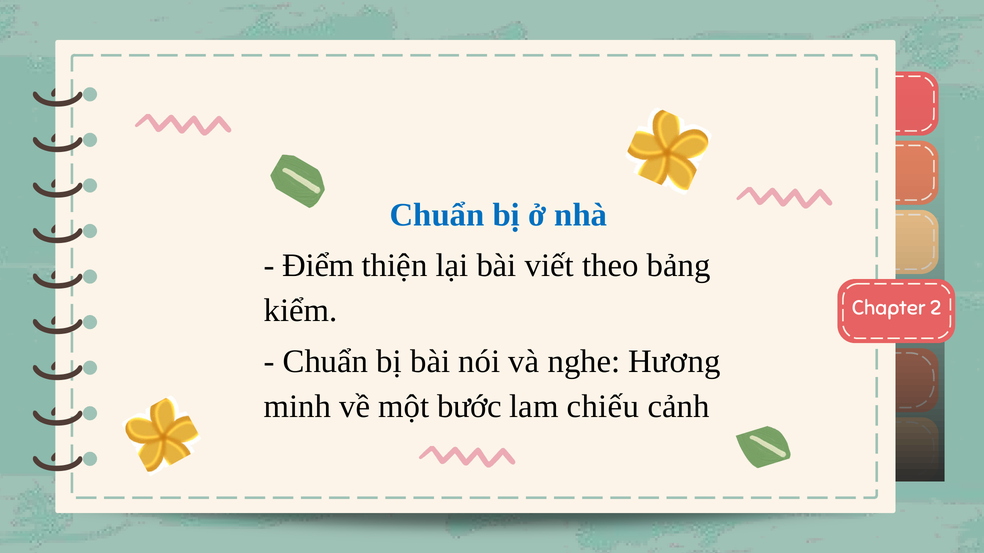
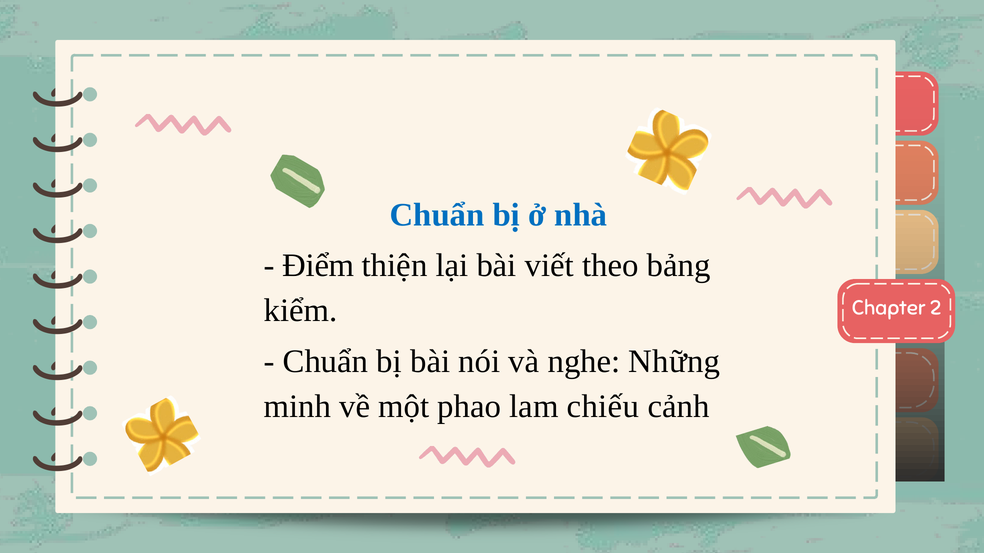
Hương: Hương -> Những (674, 362)
bước: bước -> phao (469, 407)
